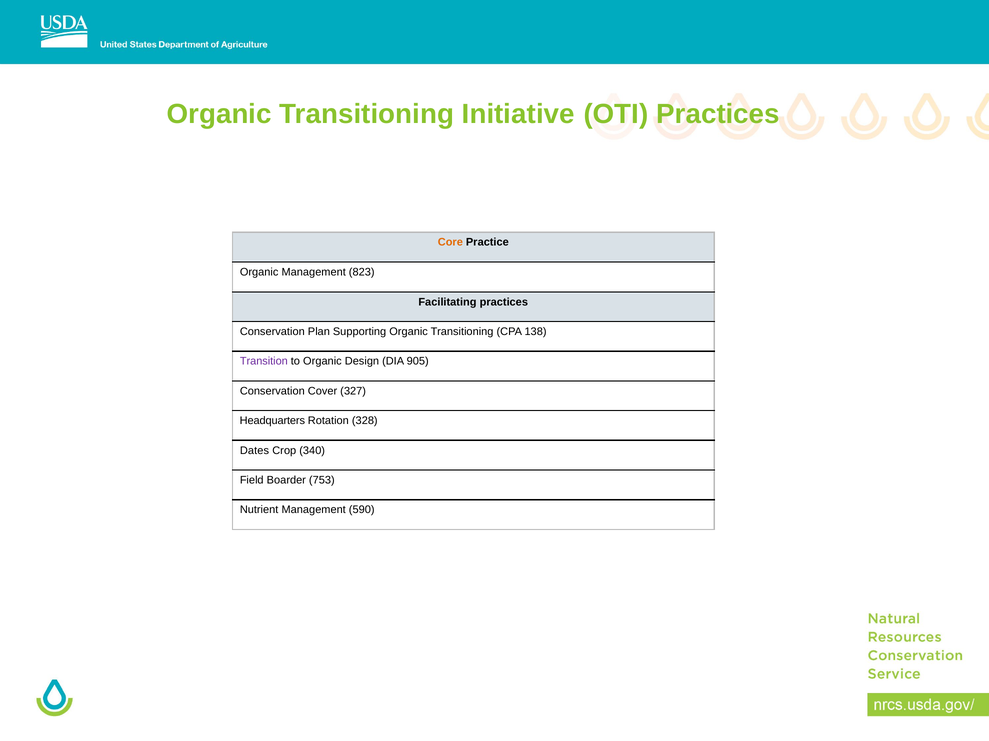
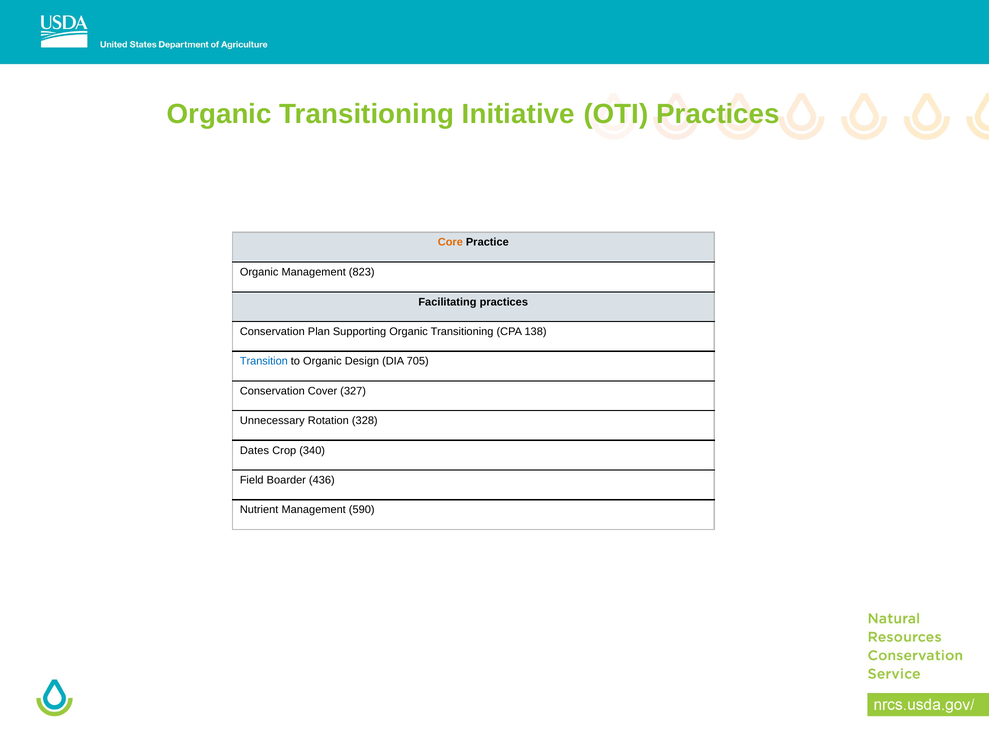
Transition colour: purple -> blue (264, 362)
905: 905 -> 705 (418, 362)
Headquarters: Headquarters -> Unnecessary (272, 421)
753: 753 -> 436 (322, 481)
